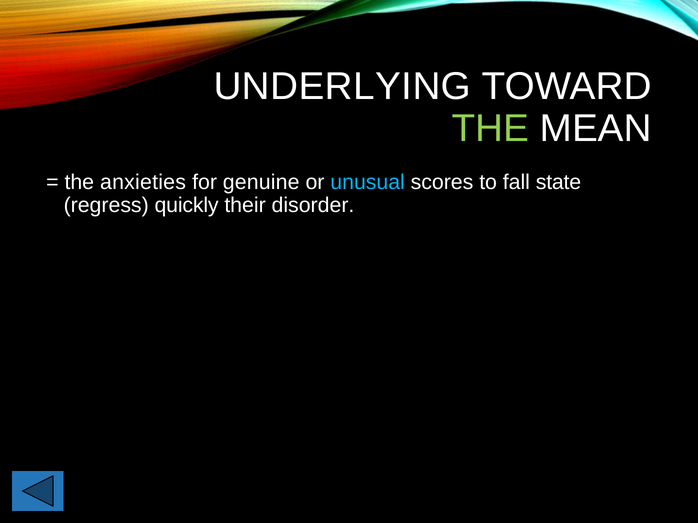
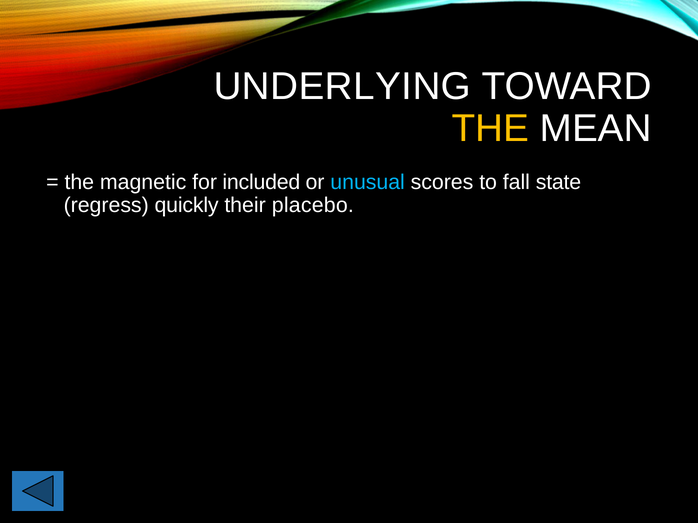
THE colour: light green -> yellow (490, 128)
anxieties: anxieties -> magnetic (143, 182)
genuine: genuine -> included (261, 182)
disorder: disorder -> placebo (313, 205)
